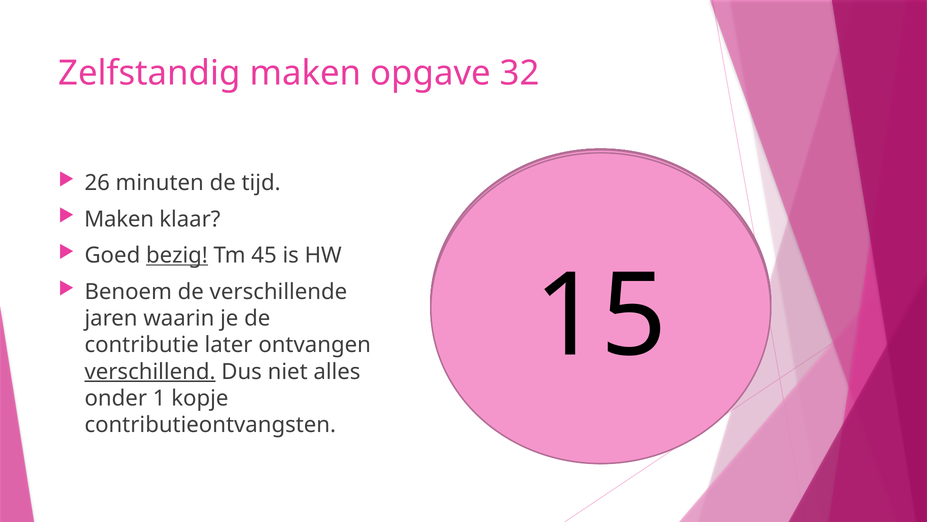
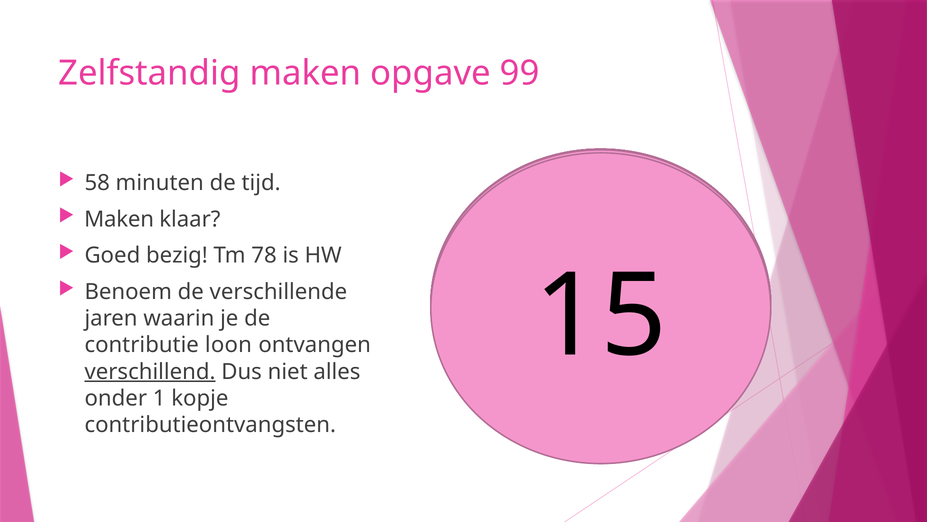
32: 32 -> 99 (520, 73)
26: 26 -> 58 (97, 183)
bezig underline: present -> none (177, 255)
45: 45 -> 78 (264, 255)
later: later -> loon (228, 345)
